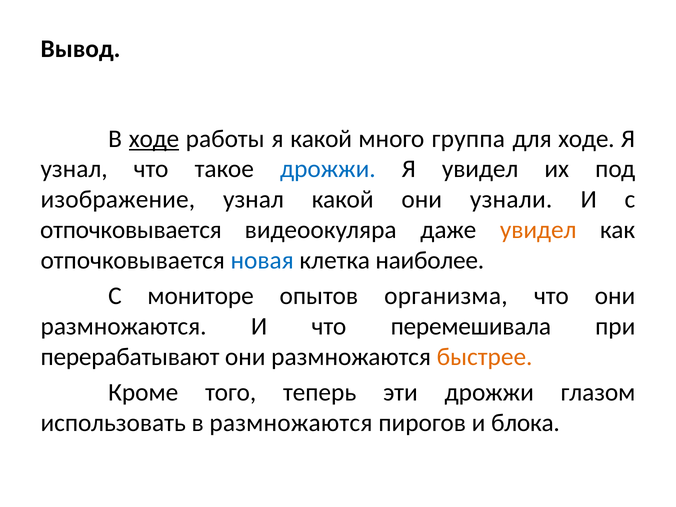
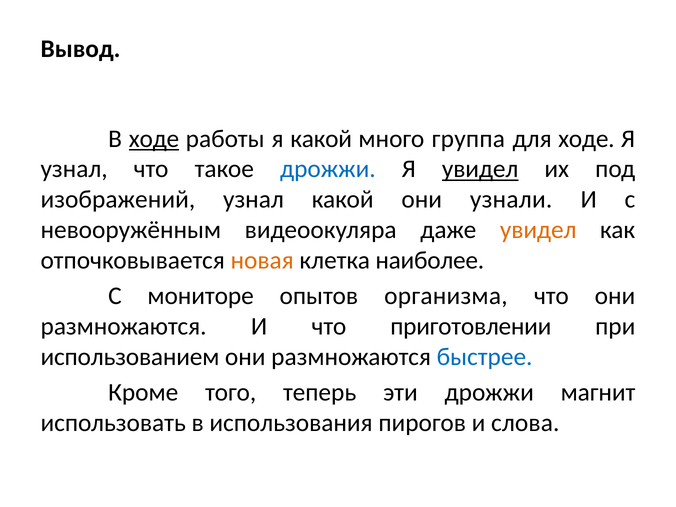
увидел underline: none -> present (480, 169)
изображение: изображение -> изображений (118, 200)
отпочковывается: отпочковывается -> невооружённым (131, 230)
новая colour: blue -> orange (262, 260)
перемешивала: перемешивала -> приготовлении (471, 326)
перерабатывают: перерабатывают -> использованием (130, 357)
быстрее colour: orange -> blue (485, 357)
глазом: глазом -> магнит (598, 392)
в размножаются: размножаются -> использования (291, 423)
блока: блока -> слова (525, 423)
